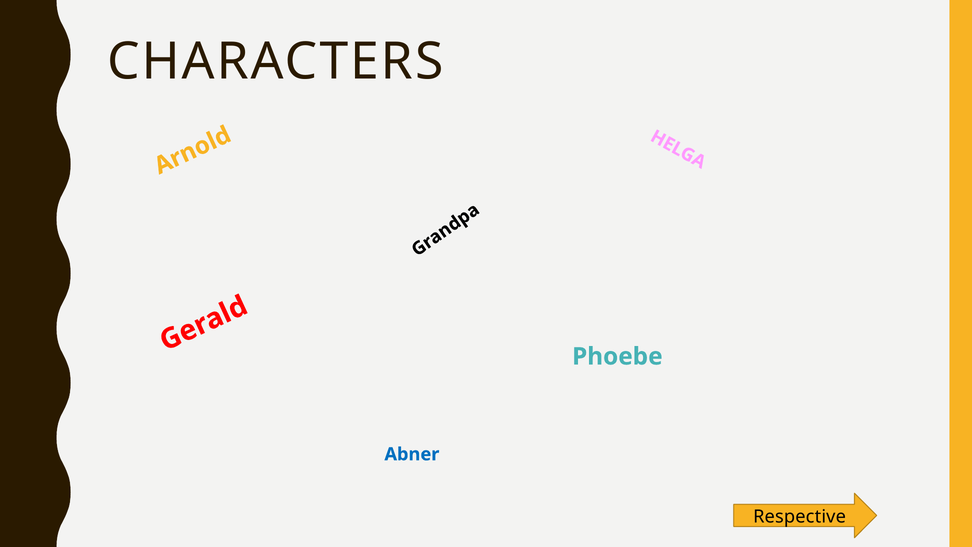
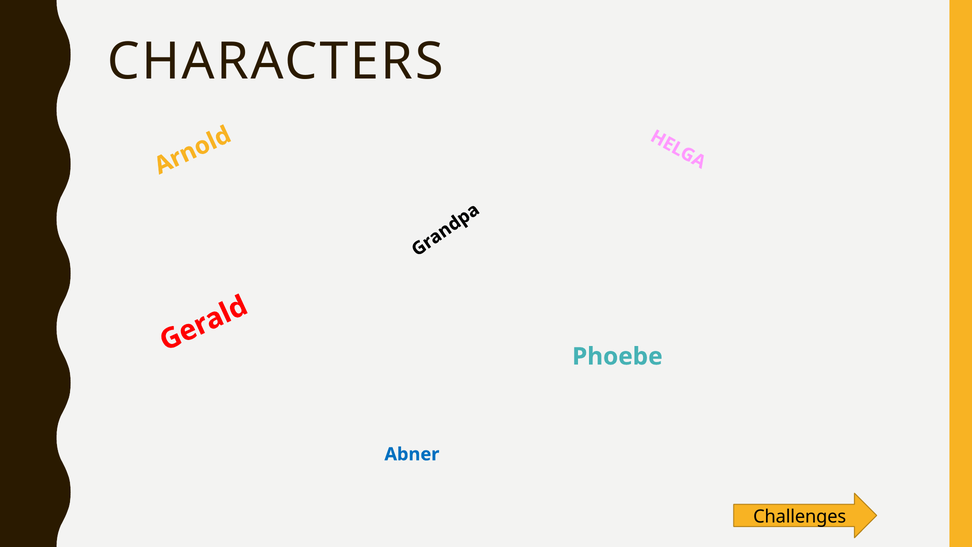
Respective: Respective -> Challenges (800, 516)
